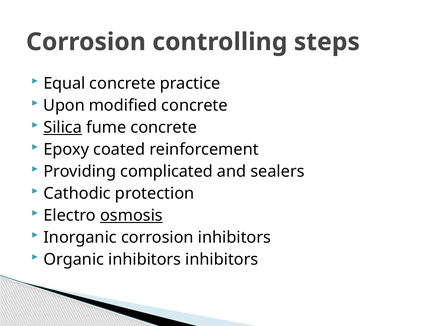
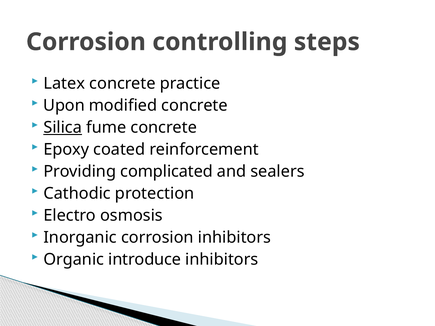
Equal: Equal -> Latex (64, 84)
osmosis underline: present -> none (131, 216)
Organic inhibitors: inhibitors -> introduce (145, 260)
